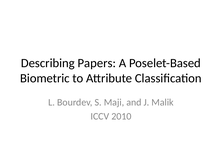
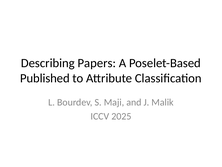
Biometric: Biometric -> Published (45, 78)
2010: 2010 -> 2025 (121, 116)
